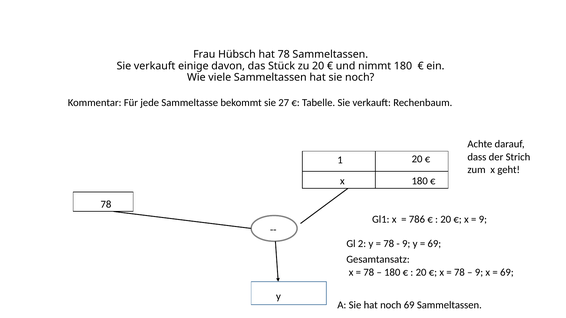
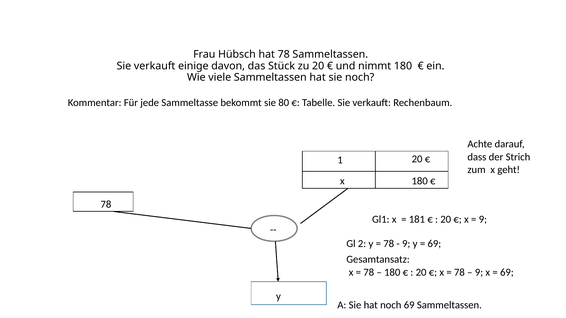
27: 27 -> 80 (284, 103)
786: 786 -> 181 (417, 220)
